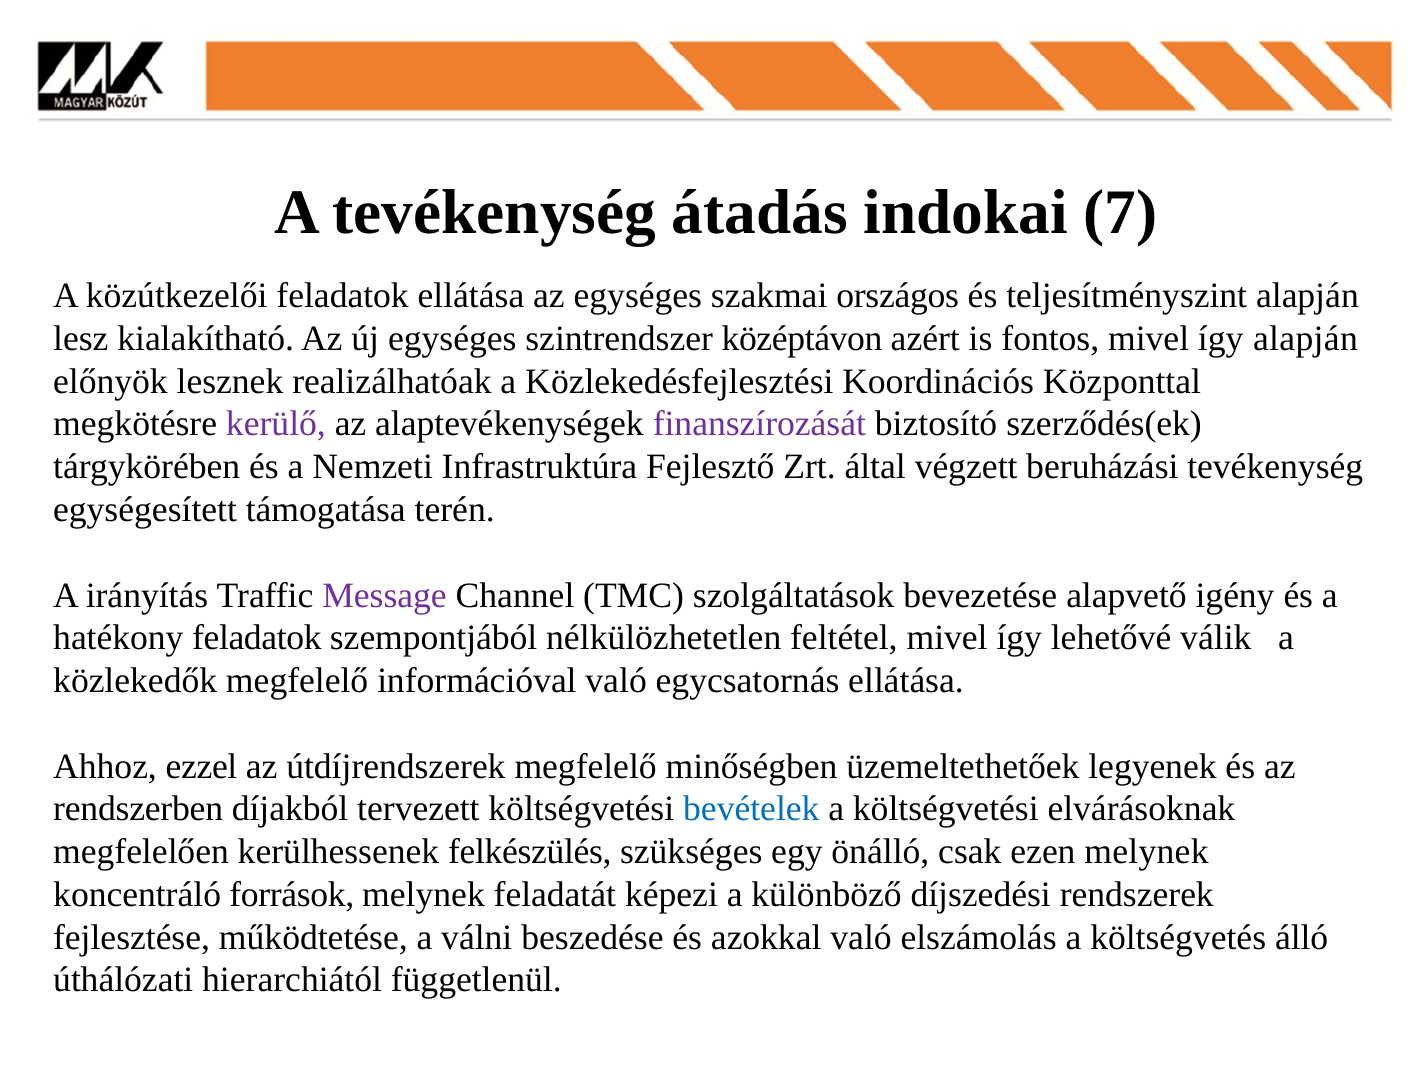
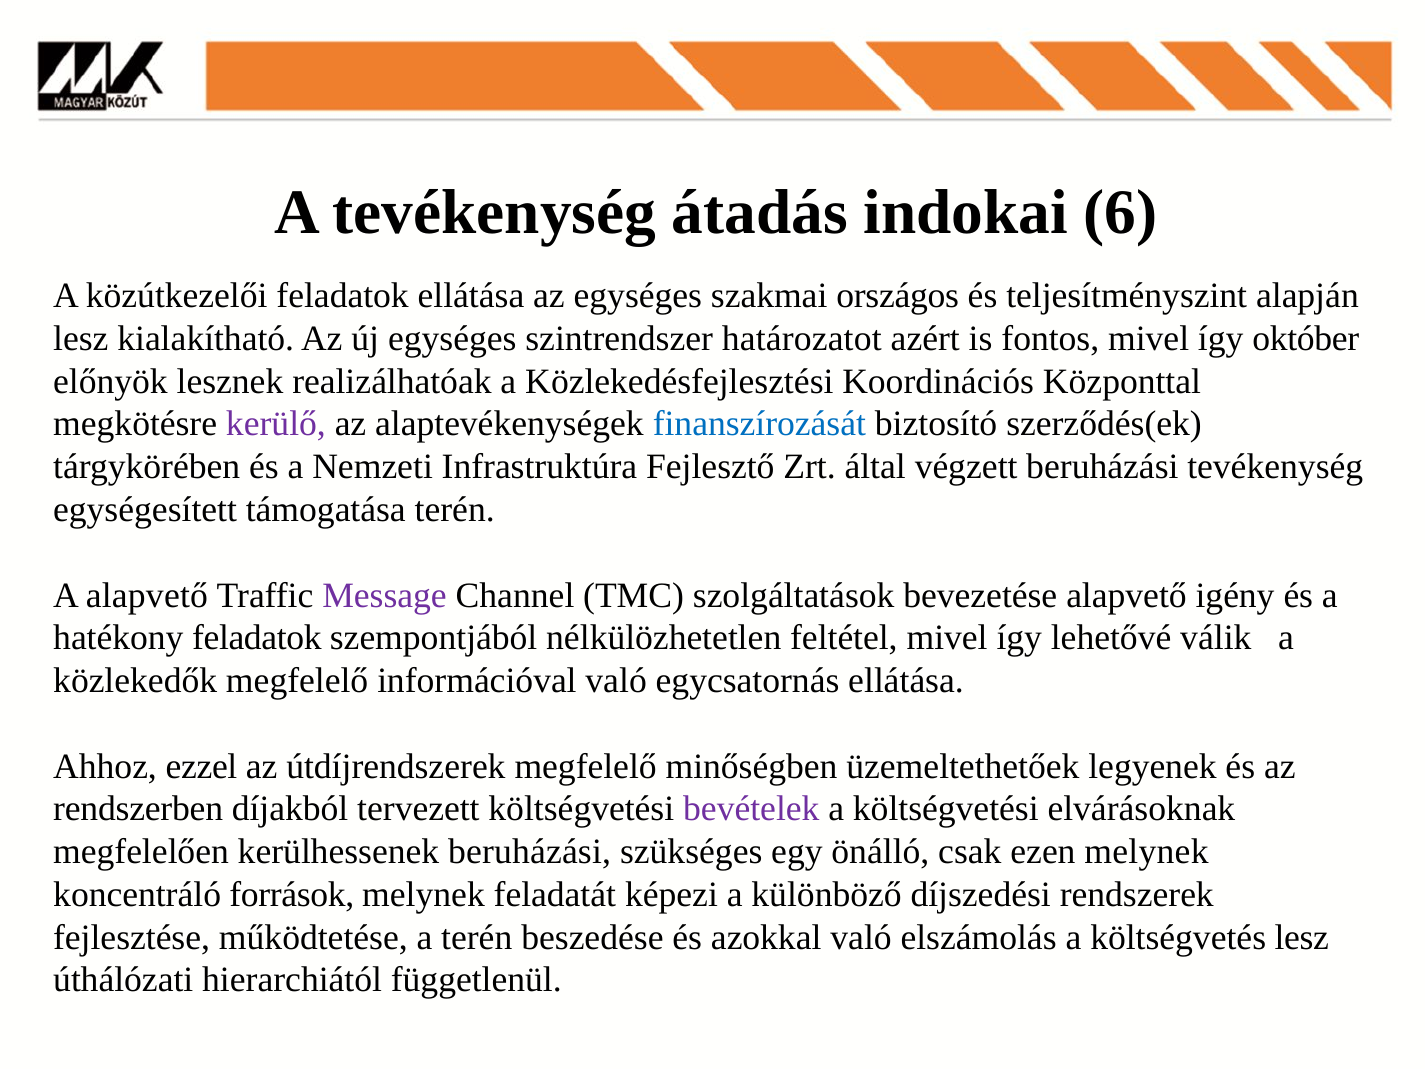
7: 7 -> 6 (1121, 213)
középtávon: középtávon -> határozatot (802, 339)
így alapján: alapján -> október (1306, 339)
finanszírozását colour: purple -> blue (759, 424)
A irányítás: irányítás -> alapvető (147, 595)
bevételek colour: blue -> purple (751, 809)
kerülhessenek felkészülés: felkészülés -> beruházási (530, 852)
a válni: válni -> terén (477, 937)
költségvetés álló: álló -> lesz (1302, 937)
